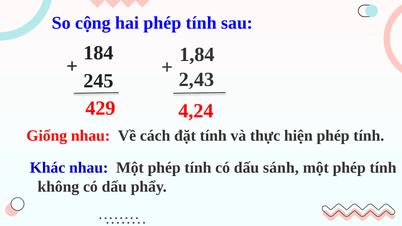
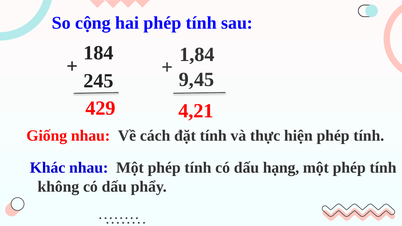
2,43: 2,43 -> 9,45 (197, 80)
4,24: 4,24 -> 4,21 (196, 111)
sánh: sánh -> hạng (281, 168)
